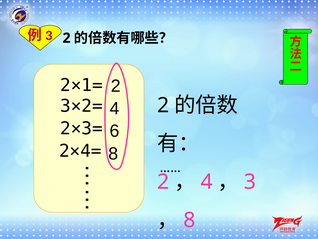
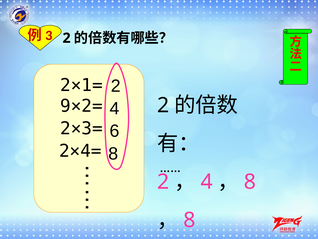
3×2=: 3×2= -> 9×2= (81, 106)
3: 3 -> 8 (250, 182)
